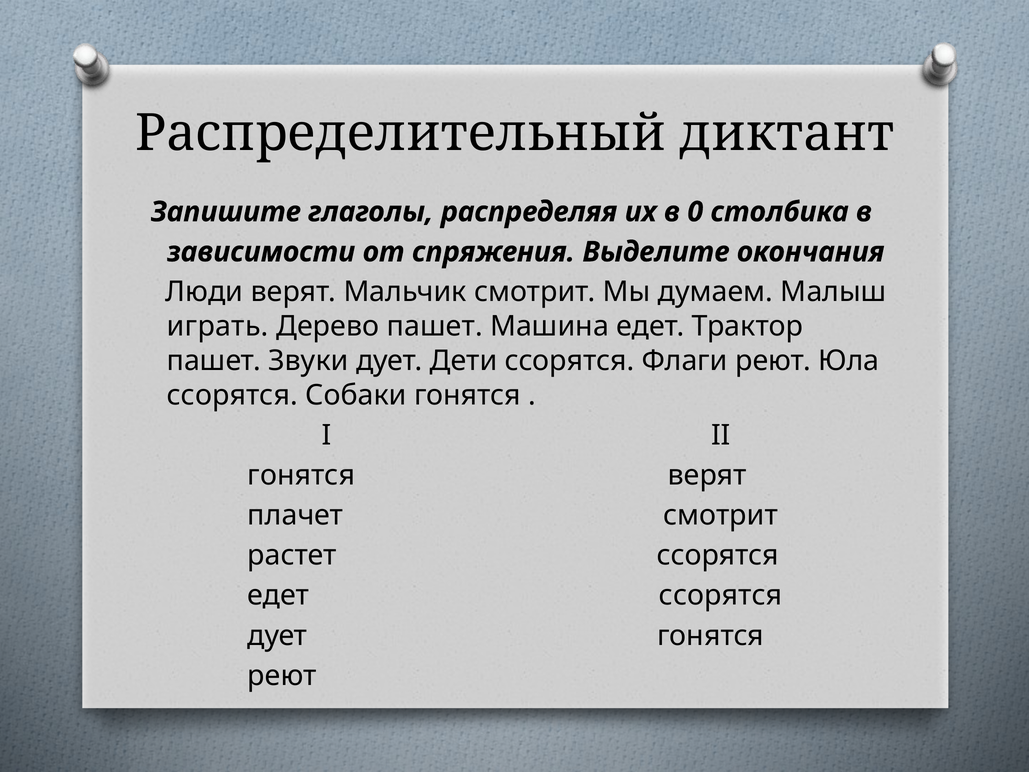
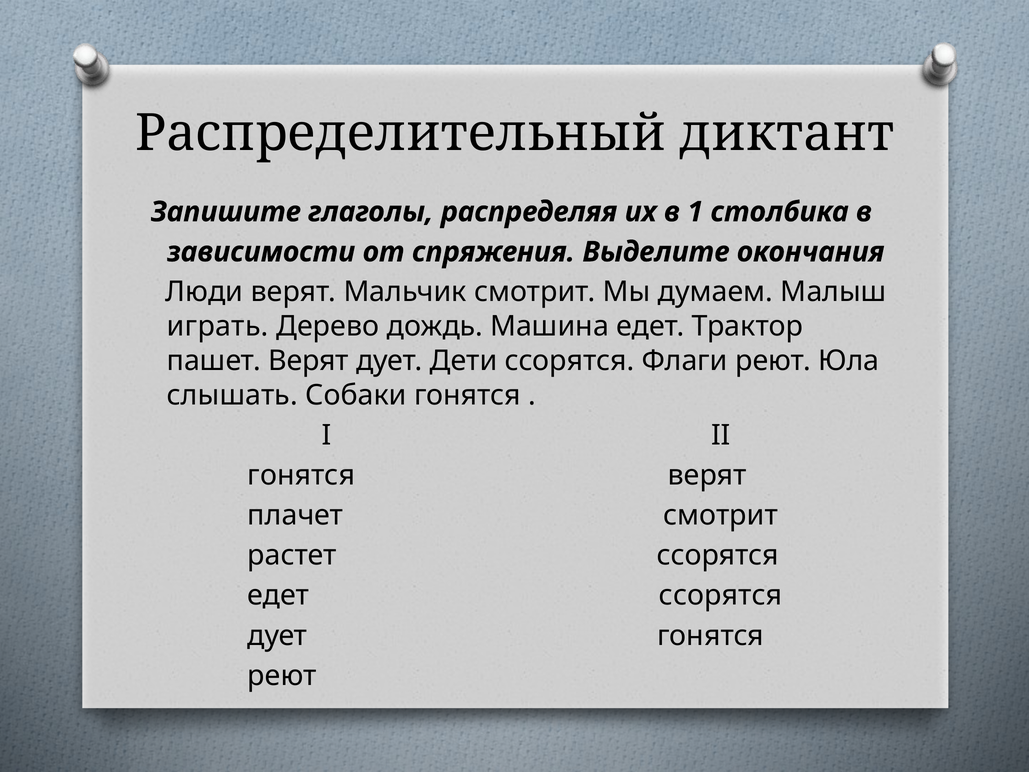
0: 0 -> 1 (695, 212)
Дерево пашет: пашет -> дождь (435, 326)
пашет Звуки: Звуки -> Верят (309, 361)
ссорятся: ссорятся -> слышать (232, 395)
